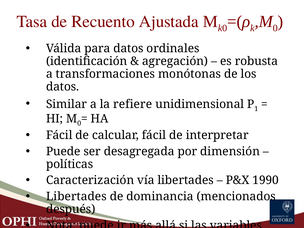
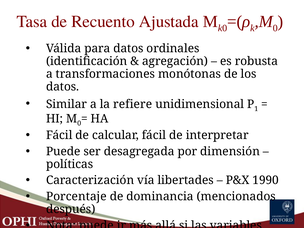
Libertades: Libertades -> Porcentaje (76, 196)
